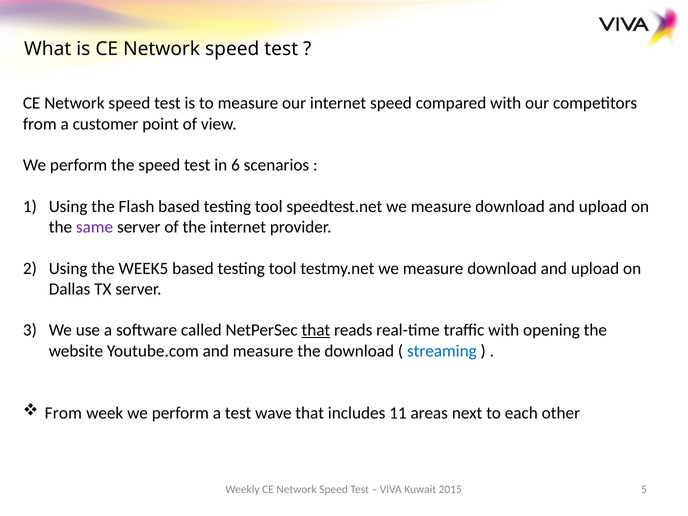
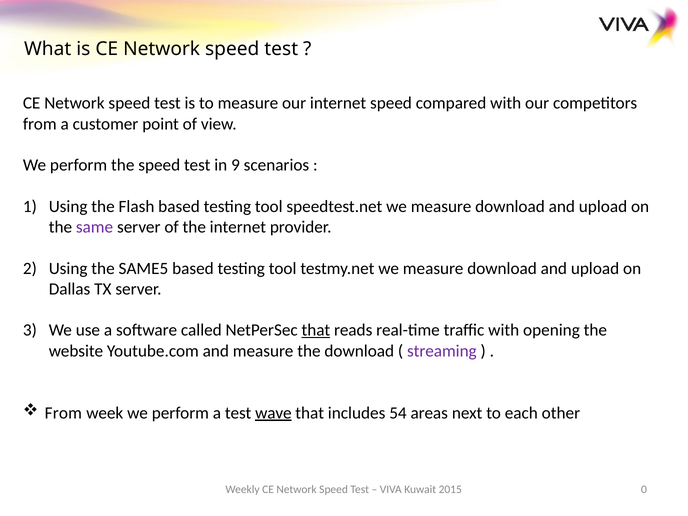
6: 6 -> 9 (235, 165)
WEEK5: WEEK5 -> SAME5 (143, 268)
streaming colour: blue -> purple (442, 351)
wave underline: none -> present (273, 413)
11: 11 -> 54 (398, 413)
5: 5 -> 0 (644, 489)
